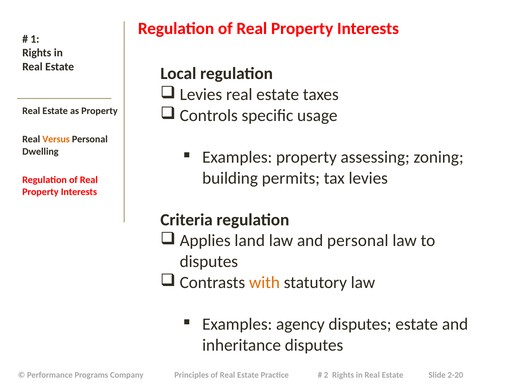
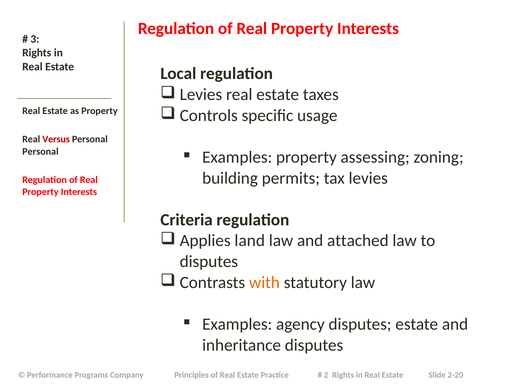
1: 1 -> 3 (35, 39)
Versus colour: orange -> red (56, 140)
Dwelling: Dwelling -> Personal (40, 152)
and personal: personal -> attached (358, 241)
